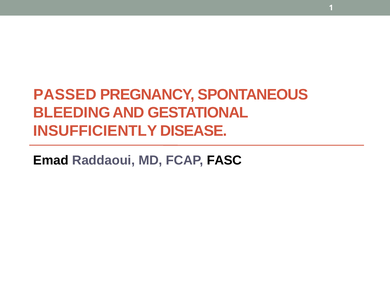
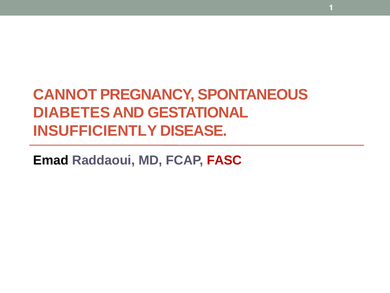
PASSED: PASSED -> CANNOT (65, 94)
BLEEDING: BLEEDING -> DIABETES (72, 113)
FASC colour: black -> red (224, 160)
